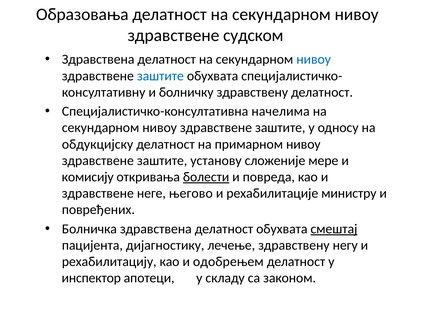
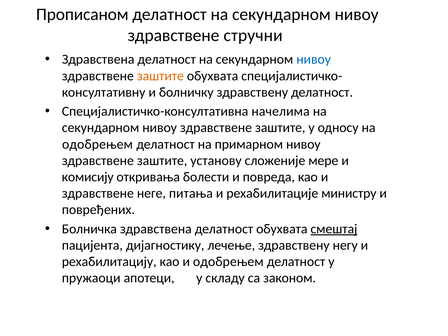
Образовања: Образовања -> Прописаном (82, 14)
судском: судском -> стручни (253, 35)
заштите colour: blue -> orange (160, 76)
обдукцијску: обдукцијску -> одобрењем (97, 144)
болести underline: present -> none (206, 177)
његово: његово -> питања (191, 193)
инспектор: инспектор -> пружаоци (91, 278)
